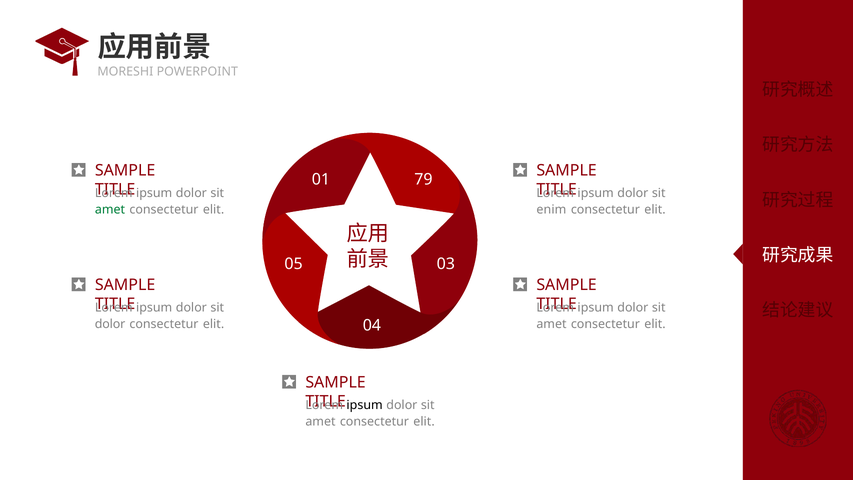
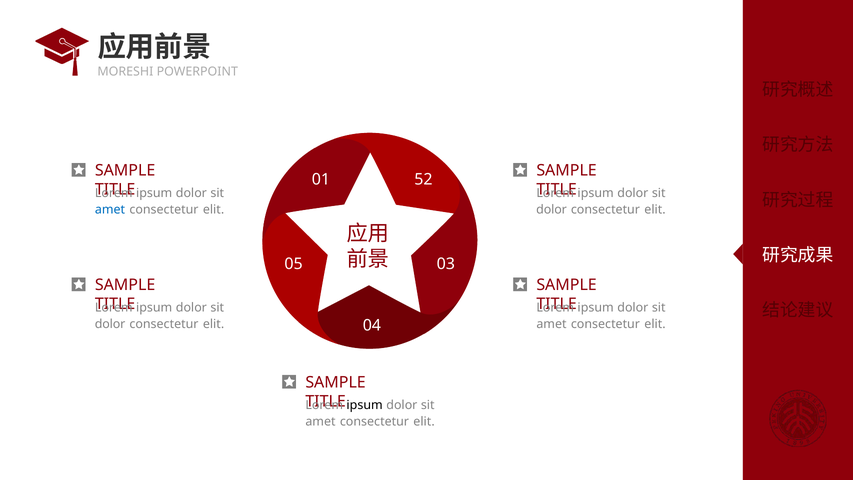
79: 79 -> 52 (424, 179)
amet colour: green -> blue (110, 209)
enim: enim -> dolor (552, 209)
